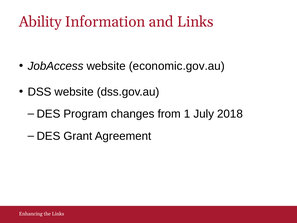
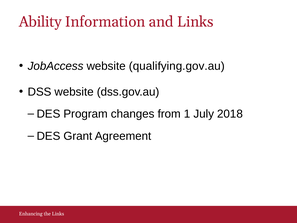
economic.gov.au: economic.gov.au -> qualifying.gov.au (177, 66)
